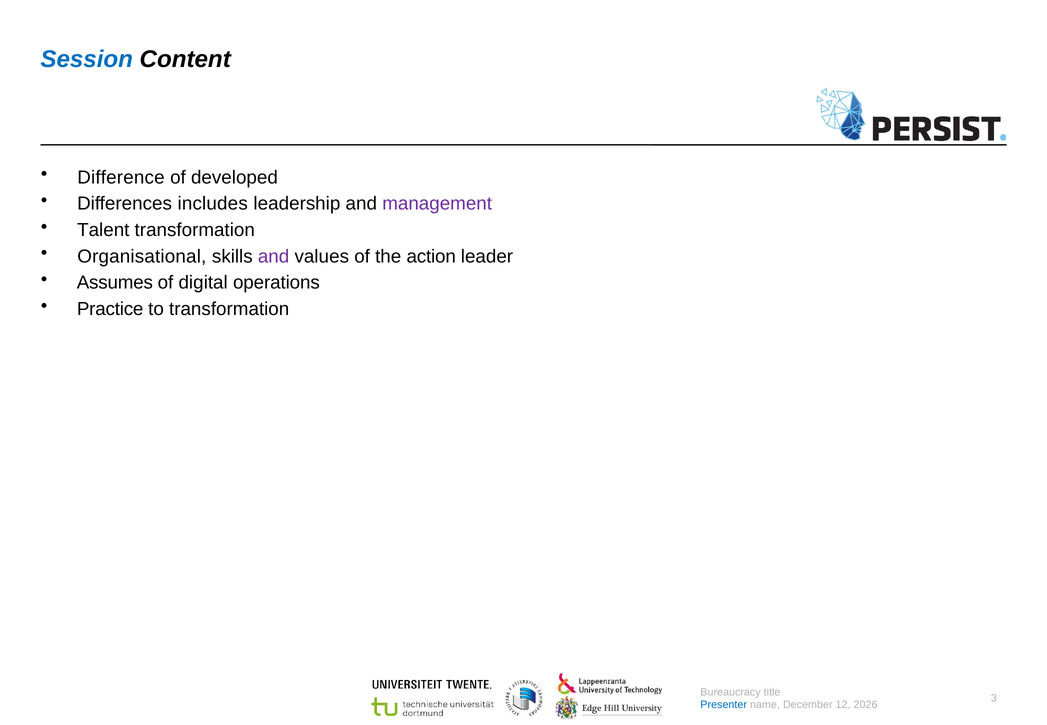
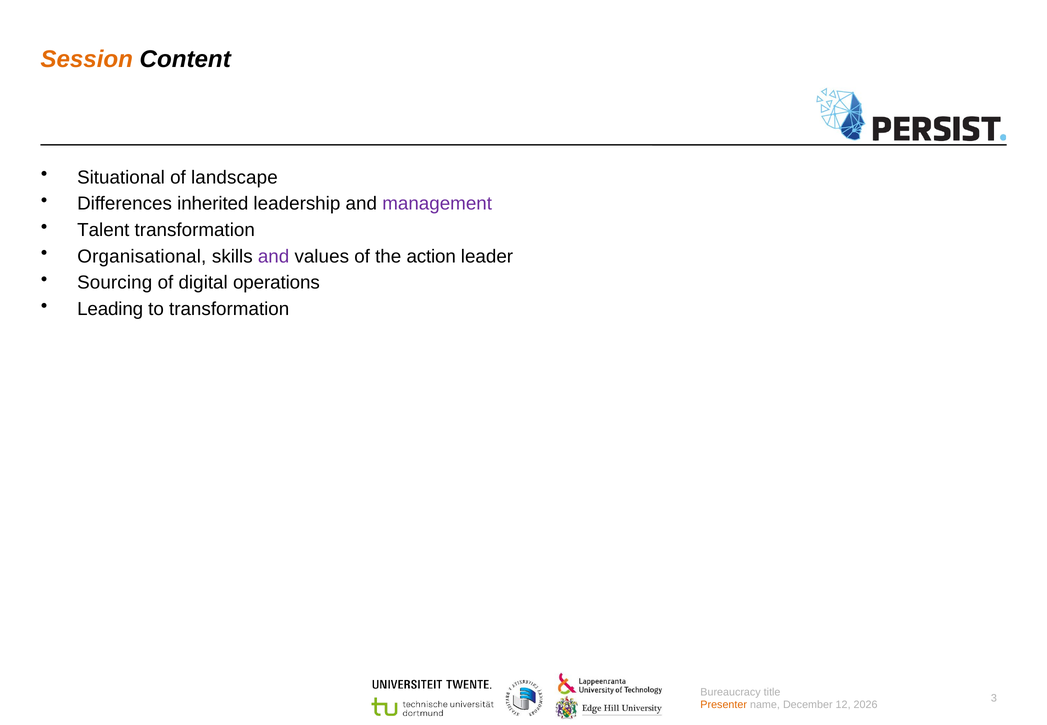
Session colour: blue -> orange (87, 59)
Difference: Difference -> Situational (121, 177)
developed: developed -> landscape (234, 177)
includes: includes -> inherited (213, 204)
Assumes: Assumes -> Sourcing (115, 283)
Practice: Practice -> Leading (110, 309)
Presenter colour: blue -> orange (724, 705)
